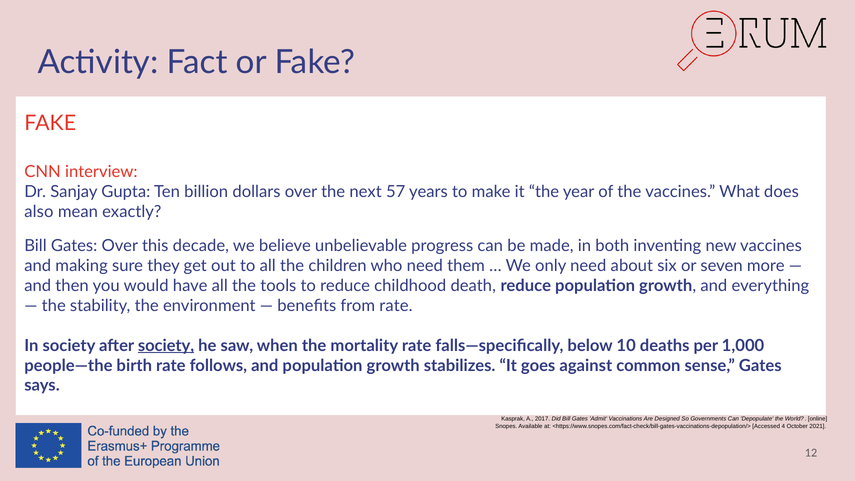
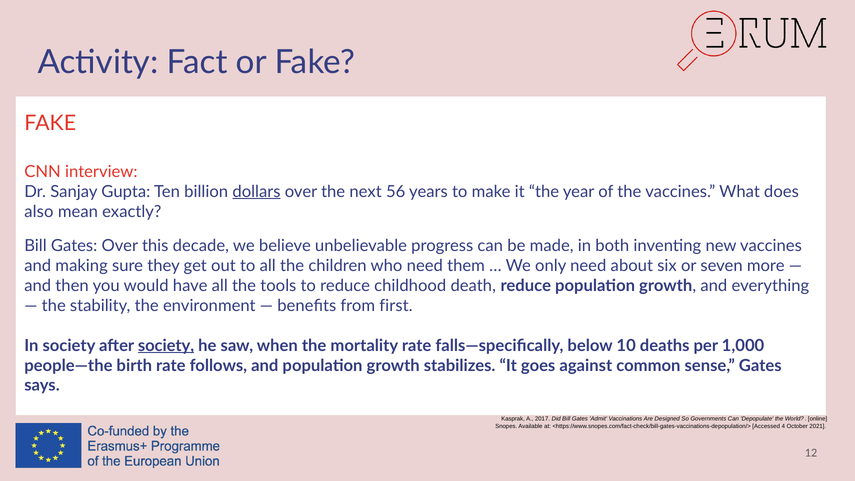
dollars underline: none -> present (256, 192)
57: 57 -> 56 (396, 192)
from rate: rate -> first (396, 306)
